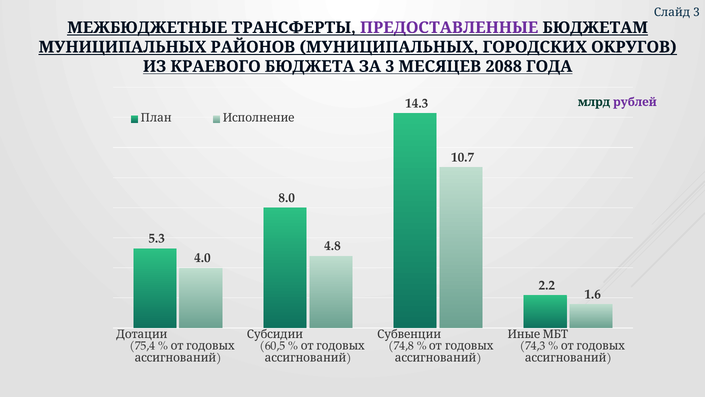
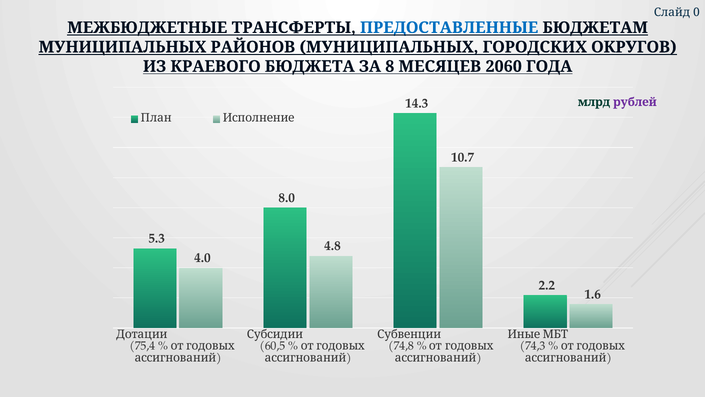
Слайд 3: 3 -> 0 (696, 12)
ПРЕДОСТАВЛЕННЫЕ colour: purple -> blue (449, 28)
ЗА 3: 3 -> 8 (390, 66)
2088: 2088 -> 2060 (504, 66)
